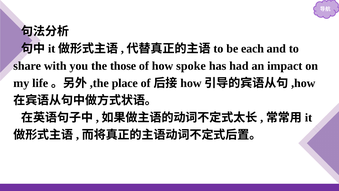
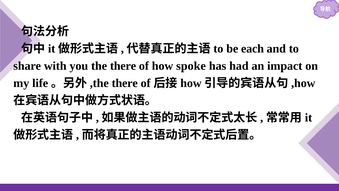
the those: those -> there (123, 66)
place: place -> there (125, 83)
